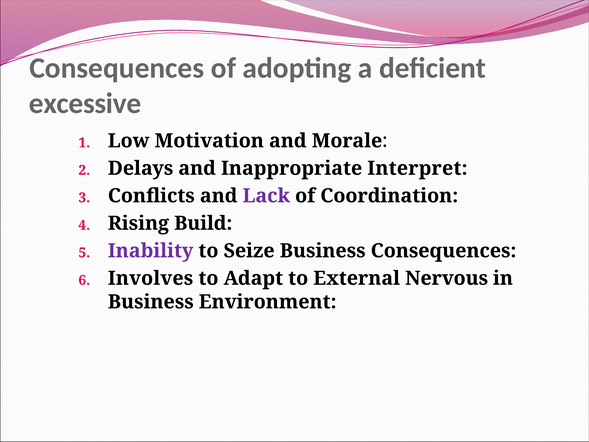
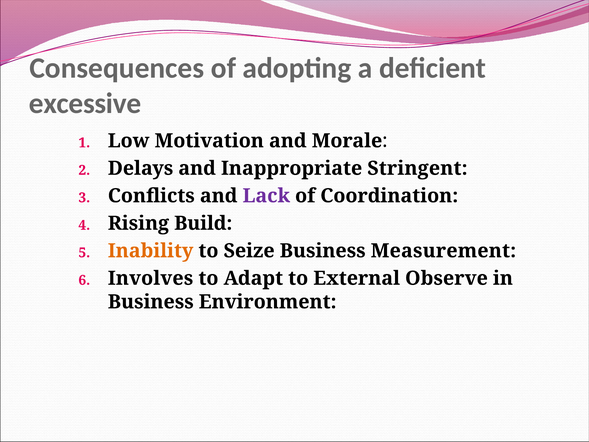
Interpret: Interpret -> Stringent (417, 168)
Inability colour: purple -> orange (151, 251)
Business Consequences: Consequences -> Measurement (443, 251)
Nervous: Nervous -> Observe (446, 278)
